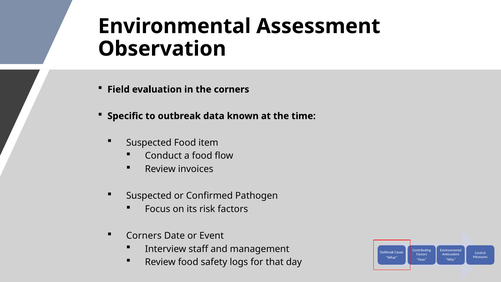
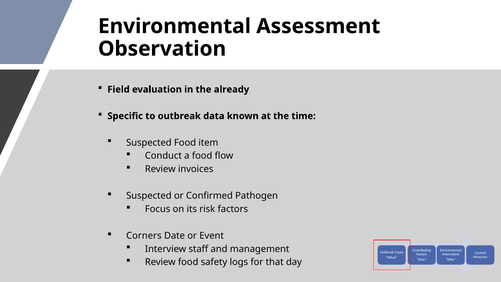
the corners: corners -> already (232, 89)
